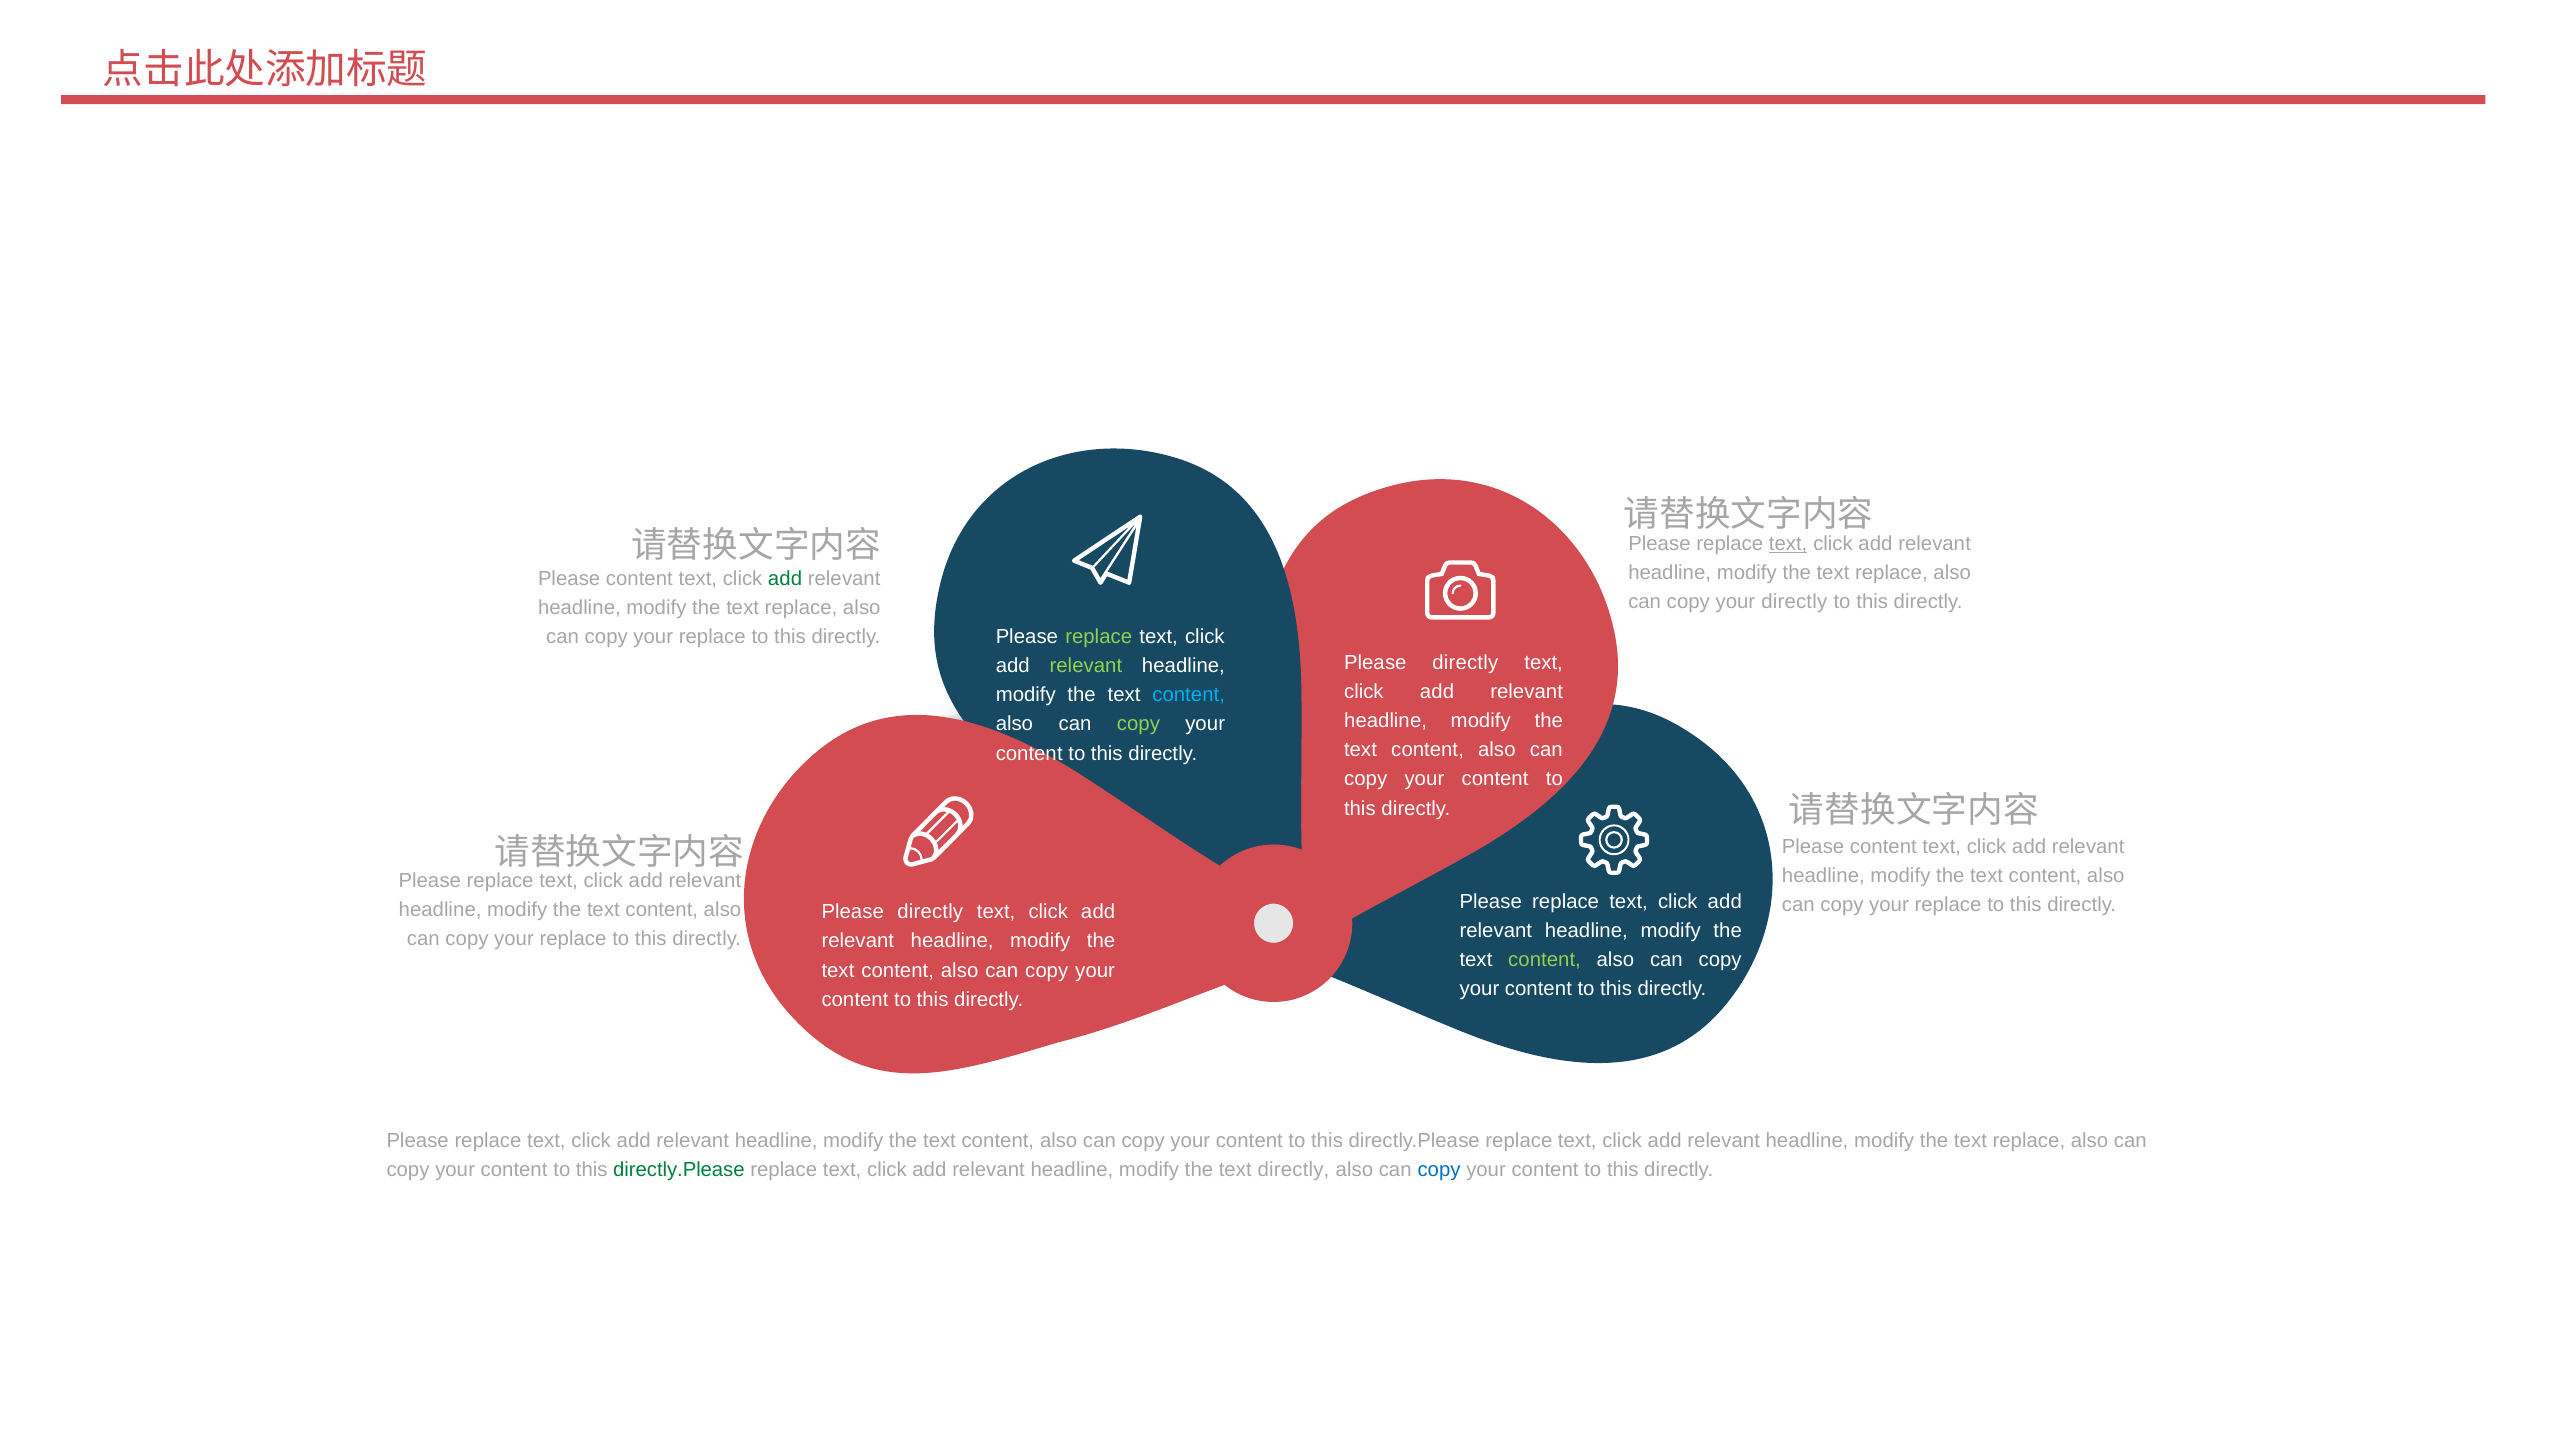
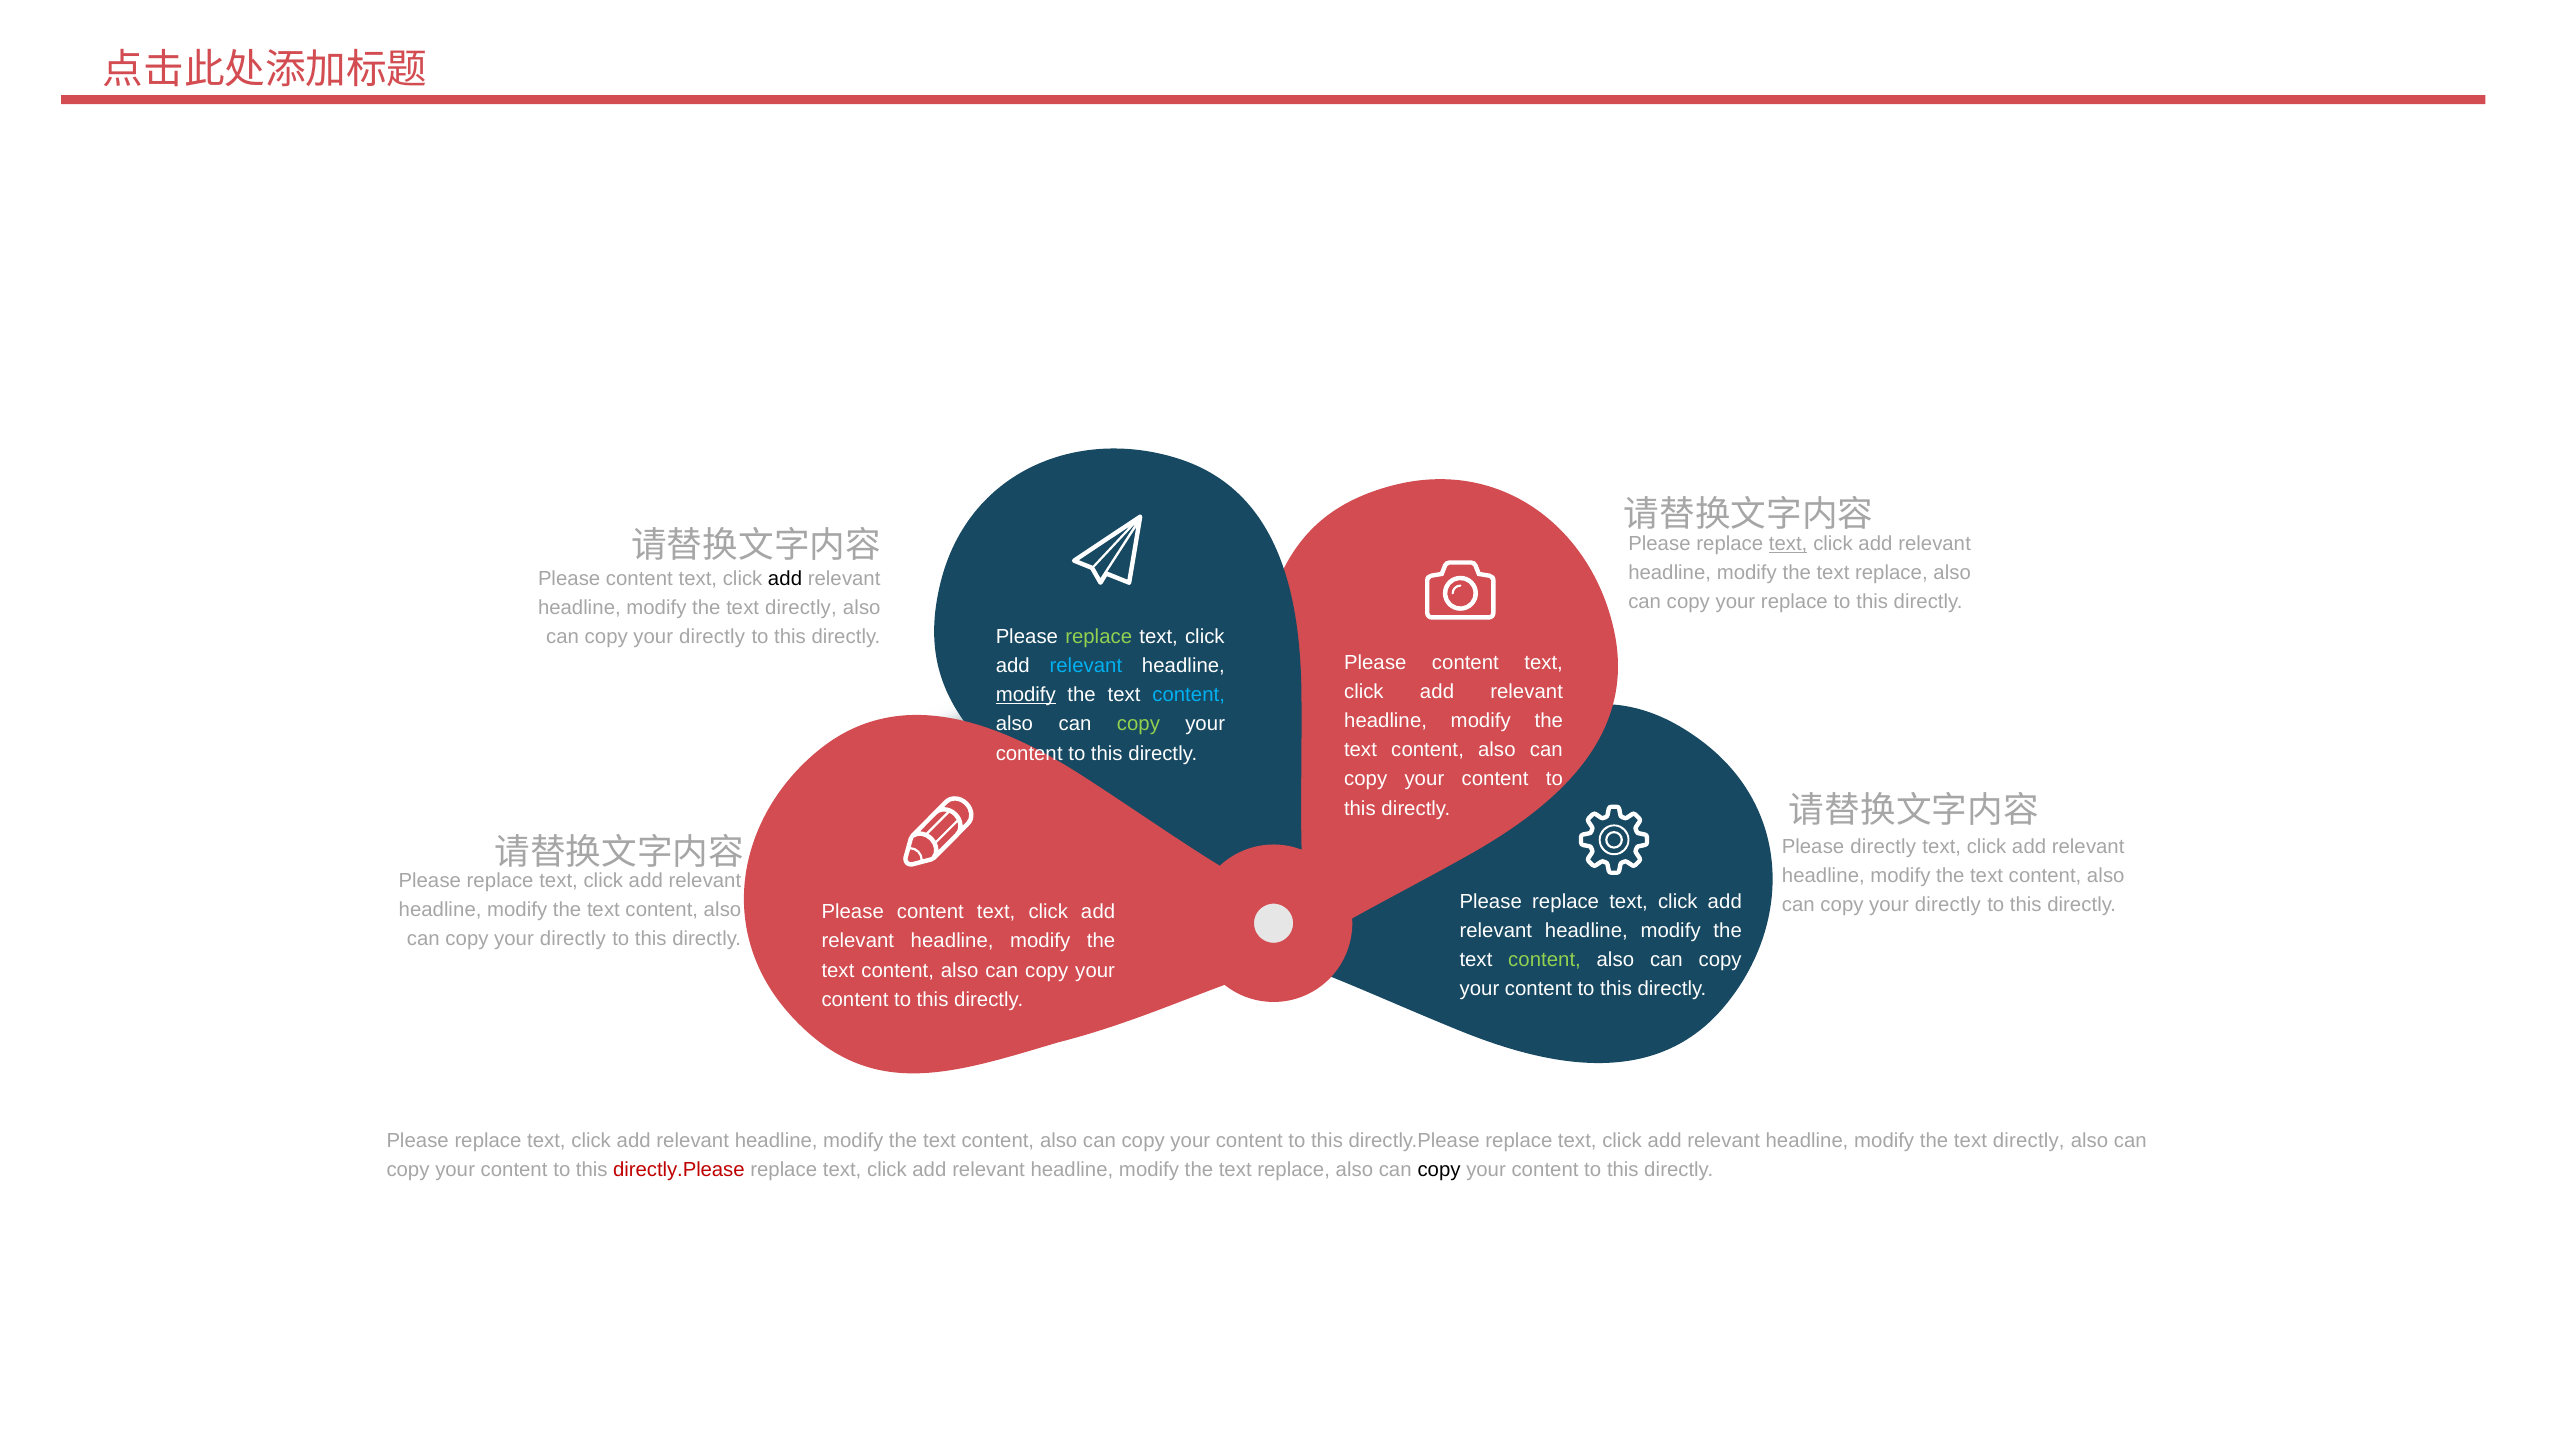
add colour: green -> black (785, 579)
your directly: directly -> replace (1794, 602)
replace: replace -> directly (801, 608)
replace: replace -> directly (712, 637)
directly: directly -> content (1465, 662)
relevant colour: light green -> light blue (1086, 666)
modify underline: none -> present (1026, 695)
content: content -> directly (1883, 847)
replace: replace -> directly (1948, 905)
directly: directly -> content (930, 912)
replace: replace -> directly (573, 939)
replace: replace -> directly (2029, 1140)
directly.Please colour: green -> red (679, 1169)
directly: directly -> replace (1294, 1169)
copy colour: blue -> black (1439, 1169)
